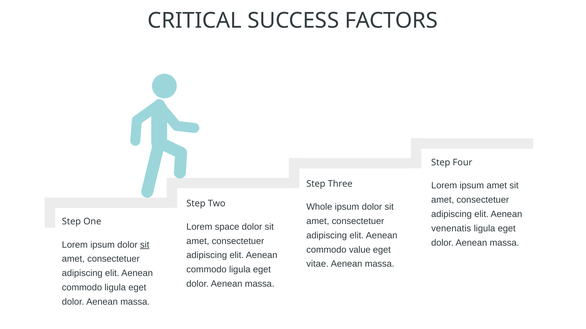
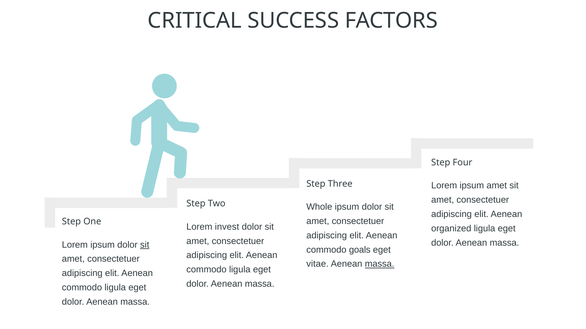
space: space -> invest (227, 227)
venenatis: venenatis -> organized (451, 229)
value: value -> goals (360, 250)
massa underline: none -> present (380, 264)
